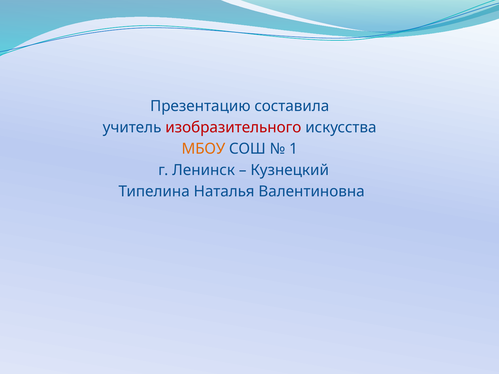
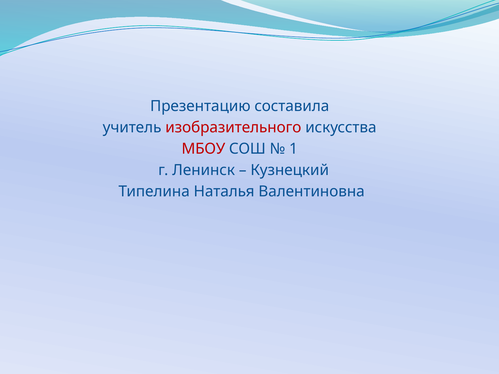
МБОУ colour: orange -> red (203, 149)
